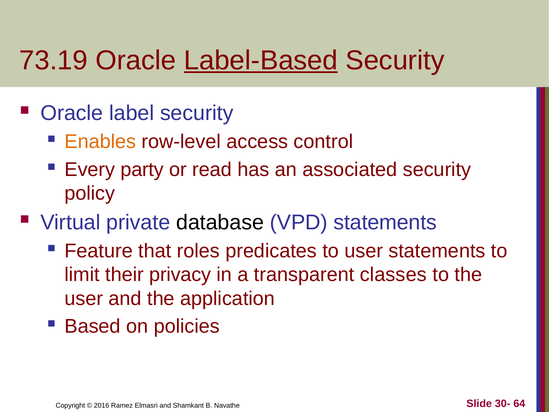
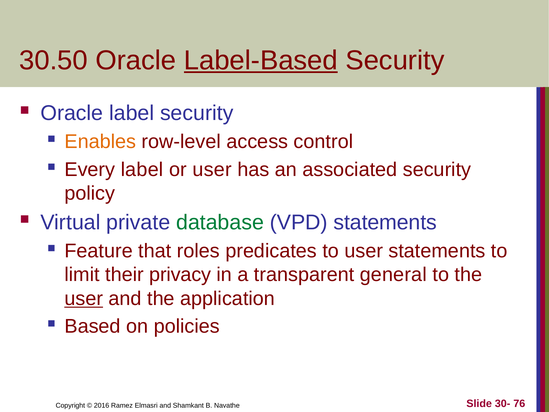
73.19: 73.19 -> 30.50 (54, 60)
Every party: party -> label (142, 169)
or read: read -> user (212, 169)
database colour: black -> green (220, 222)
classes: classes -> general (393, 275)
user underline: none -> present (84, 298)
64: 64 -> 76 (519, 403)
